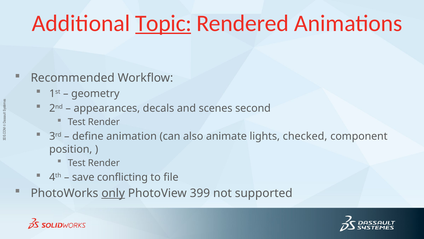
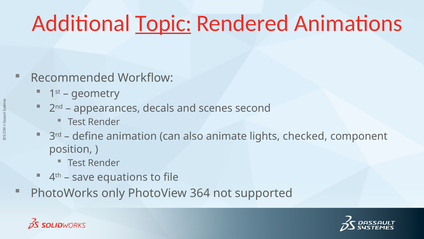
conflicting: conflicting -> equations (122, 177)
only underline: present -> none (113, 193)
399: 399 -> 364 (200, 193)
